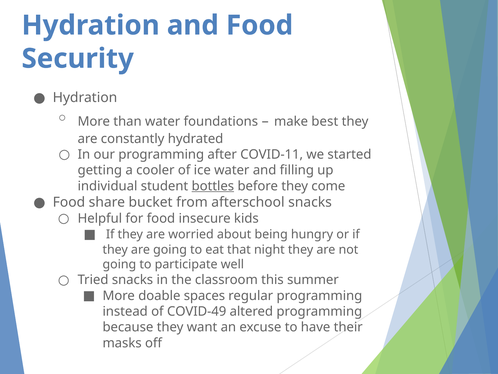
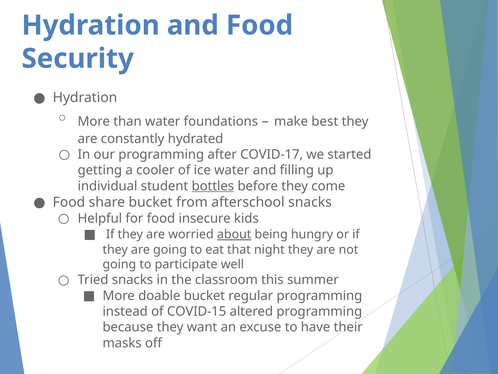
COVID-11: COVID-11 -> COVID-17 (272, 154)
about underline: none -> present (234, 234)
doable spaces: spaces -> bucket (204, 295)
COVID-49: COVID-49 -> COVID-15 (197, 311)
